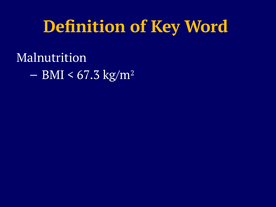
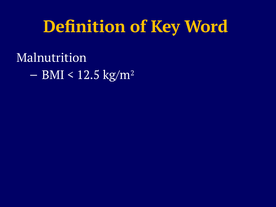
67.3: 67.3 -> 12.5 (88, 75)
